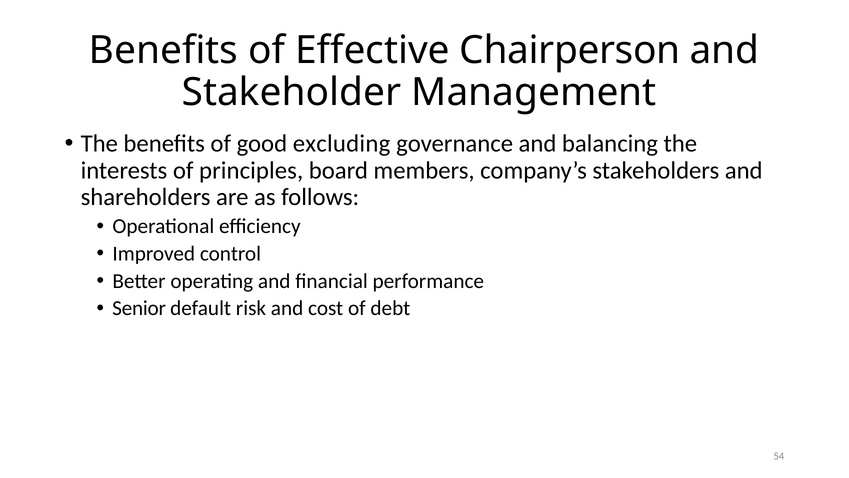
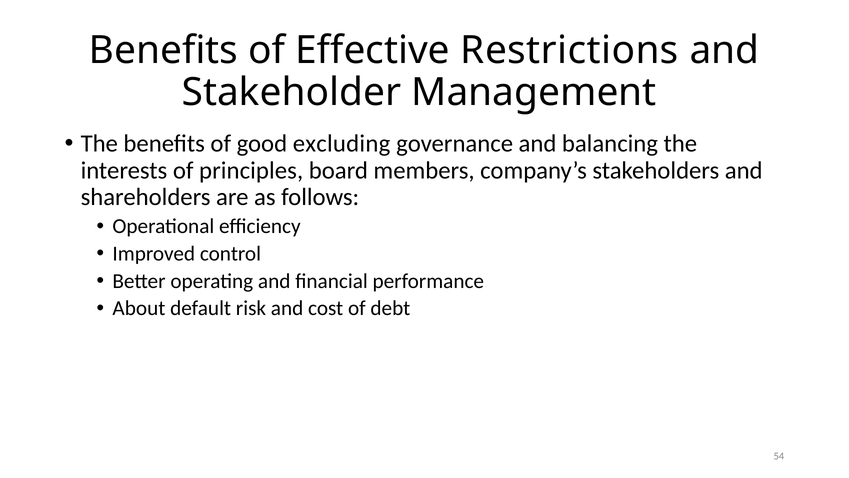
Chairperson: Chairperson -> Restrictions (570, 50)
Senior: Senior -> About (139, 308)
